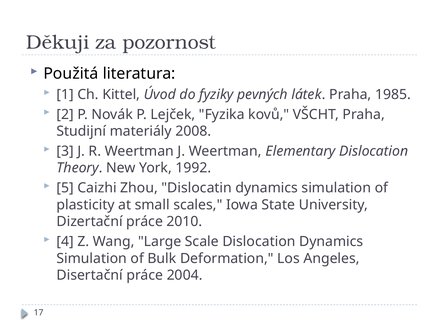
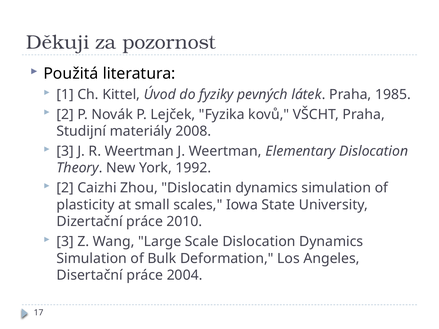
5: 5 -> 2 (65, 188)
4: 4 -> 3 (65, 242)
